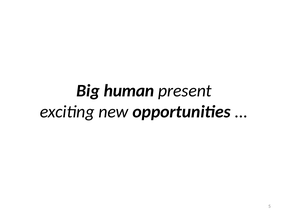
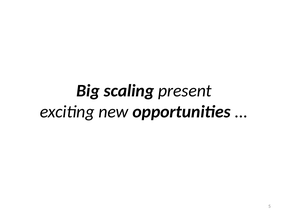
human: human -> scaling (129, 91)
